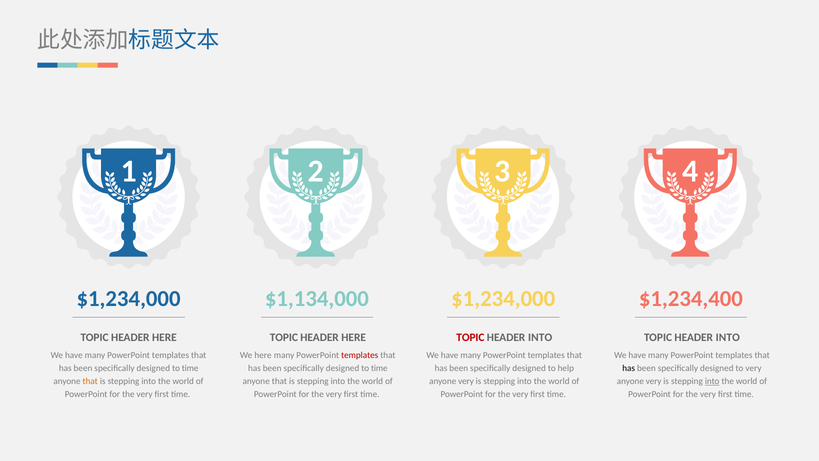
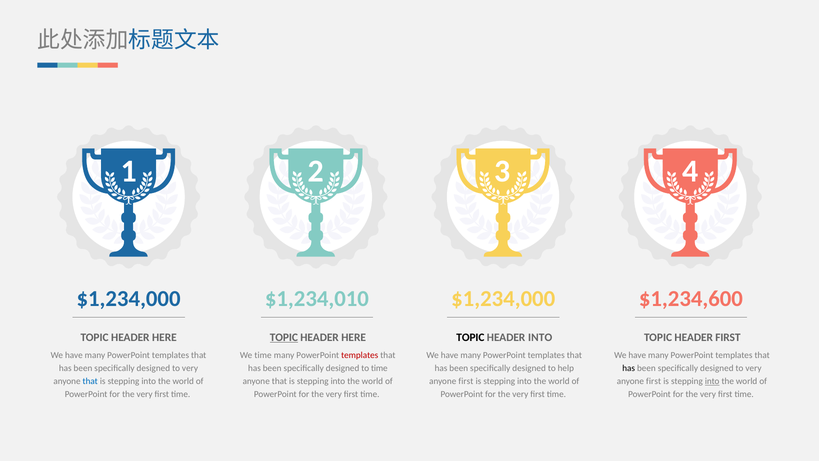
$1,134,000: $1,134,000 -> $1,234,010 (317, 298)
$1,234,400: $1,234,400 -> $1,234,600 (691, 298)
TOPIC underline: none -> present (284, 337)
TOPIC colour: red -> black (470, 337)
INTO: INTO -> FIRST (728, 337)
We here: here -> time (263, 355)
time: time -> very (190, 368)
that colour: orange -> blue (90, 381)
very: very -> first (466, 381)
very: very -> first (654, 381)
